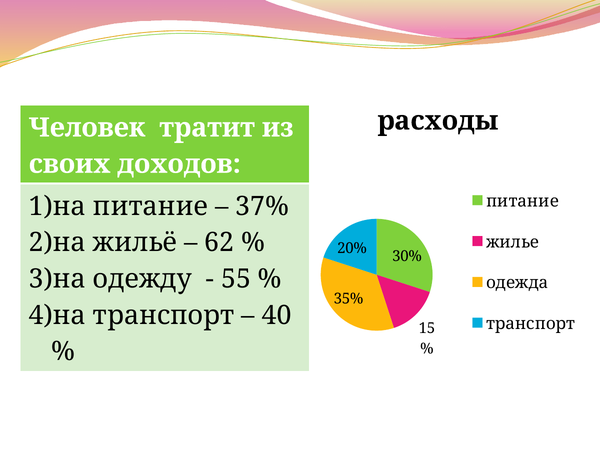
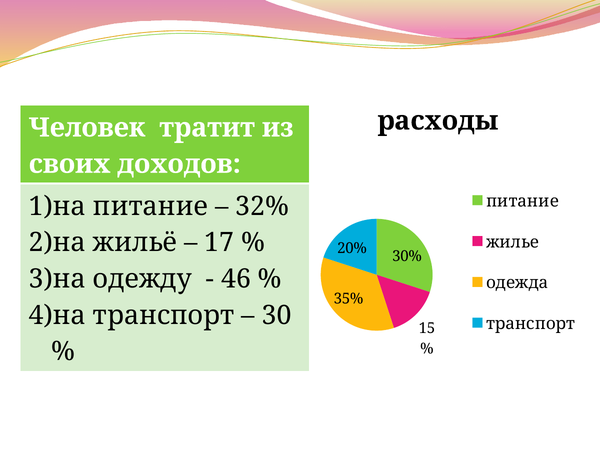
37%: 37% -> 32% (262, 206)
62: 62 -> 17 (219, 243)
55: 55 -> 46 (236, 279)
40: 40 -> 30 (277, 315)
